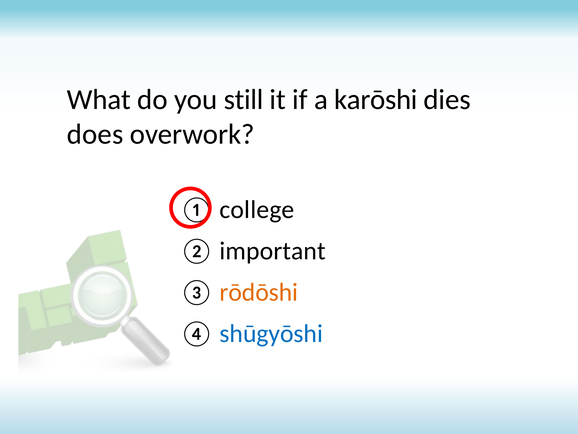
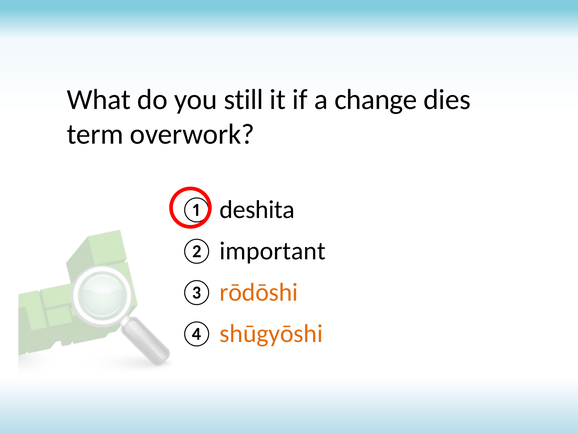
karōshi: karōshi -> change (376, 100)
does: does -> term (95, 134)
college: college -> deshita (257, 210)
shūgyōshi colour: blue -> orange (271, 333)
